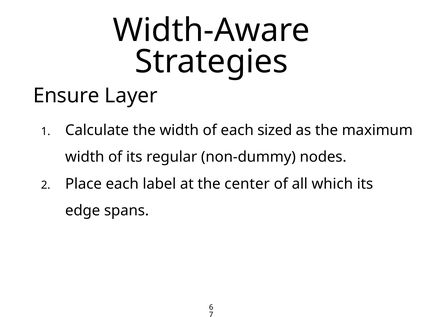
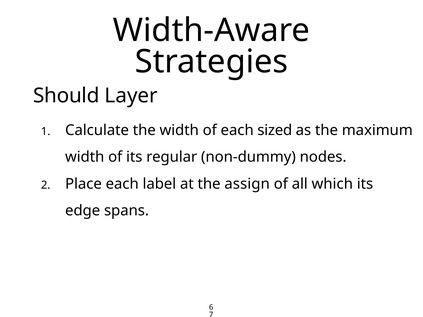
Ensure: Ensure -> Should (66, 96)
center: center -> assign (247, 184)
